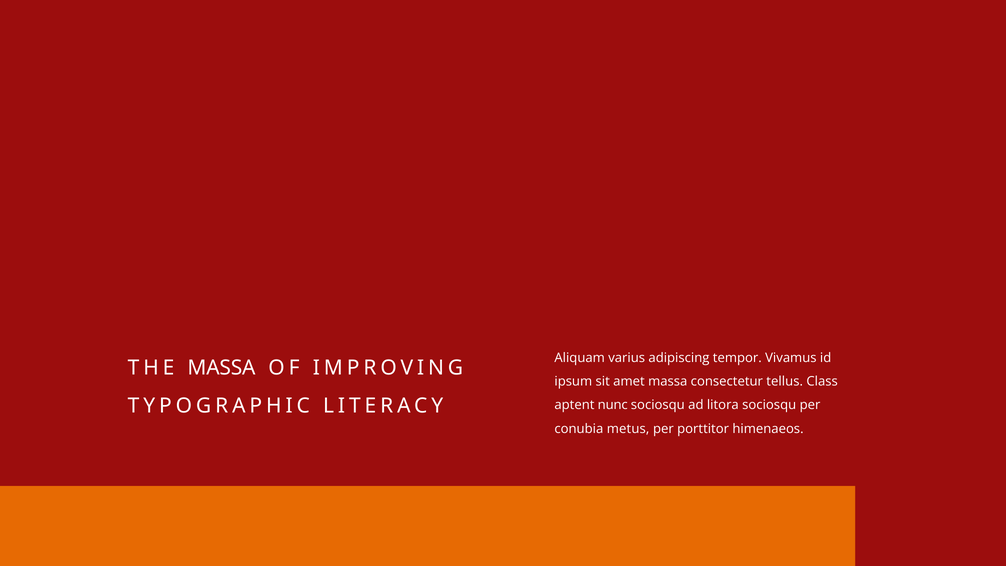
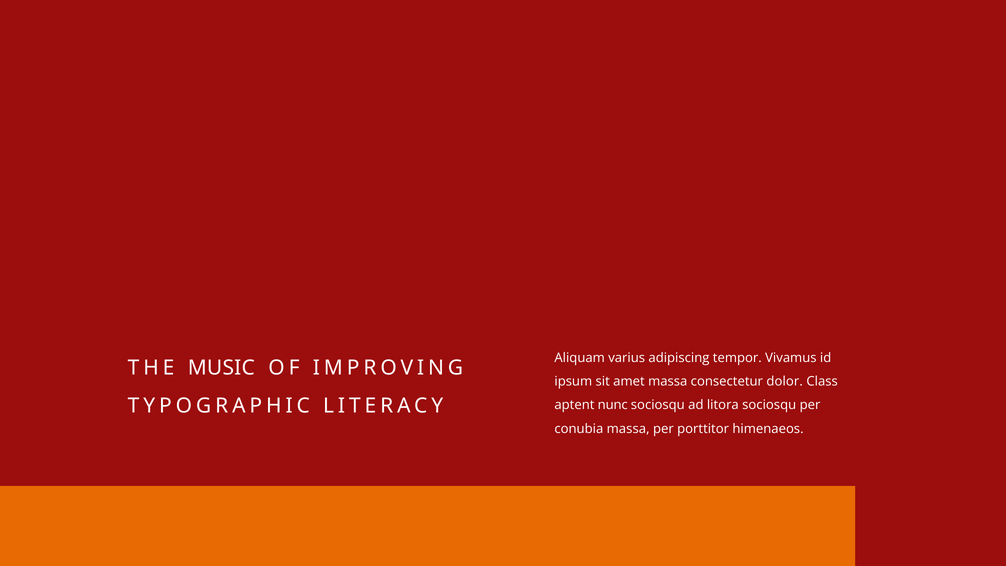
THE MASSA: MASSA -> MUSIC (221, 368)
tellus: tellus -> dolor (785, 381)
conubia metus: metus -> massa (628, 429)
